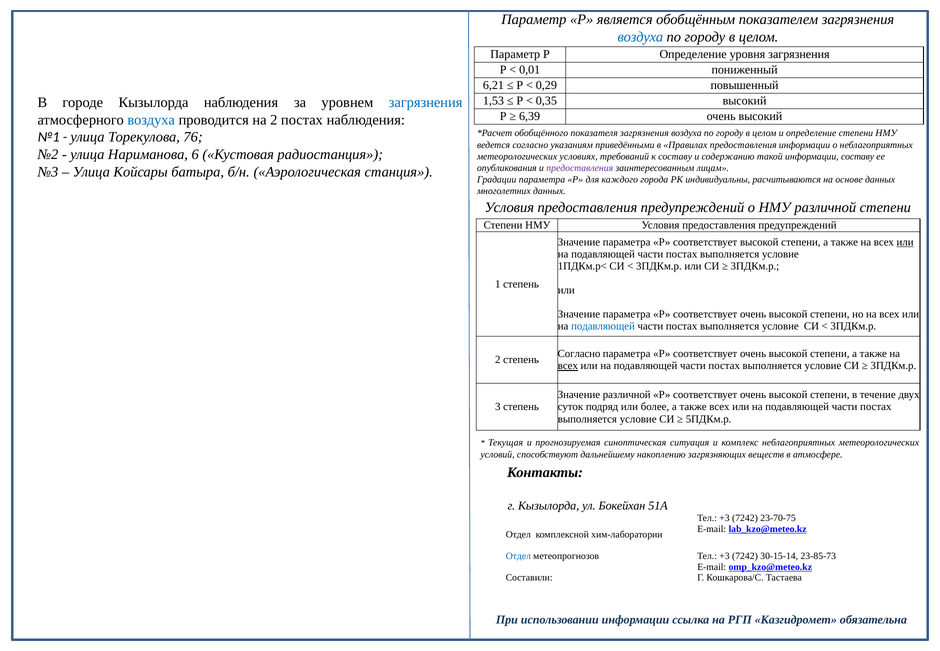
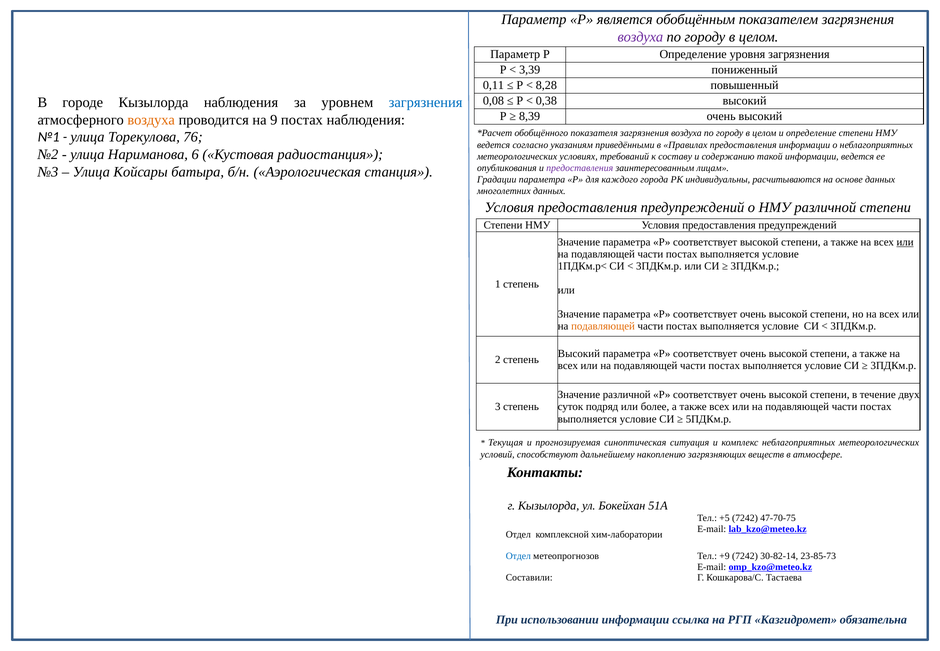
воздуха colour: blue -> purple (640, 37)
0,01: 0,01 -> 3,39 (530, 70)
6,21: 6,21 -> 0,11 (493, 85)
0,29: 0,29 -> 8,28 (546, 85)
1,53: 1,53 -> 0,08 (493, 101)
0,35: 0,35 -> 0,38 (546, 101)
6,39: 6,39 -> 8,39 (530, 116)
воздуха colour: blue -> orange (151, 120)
на 2: 2 -> 9 (274, 120)
информации составу: составу -> ведется (858, 156)
подавляющей colour: blue -> orange (603, 326)
Согласно: Согласно -> Высокий (579, 354)
всех underline: present -> none (568, 366)
+3: +3 -> +5 (724, 518)
23-70-75: 23-70-75 -> 47-70-75 (778, 518)
+3: +3 -> +9 (724, 556)
30-15-14: 30-15-14 -> 30-82-14 (779, 556)
